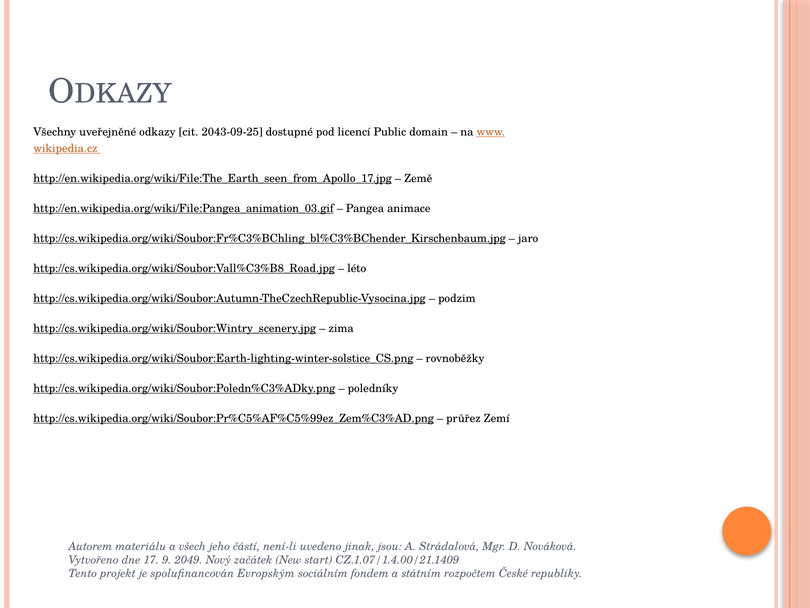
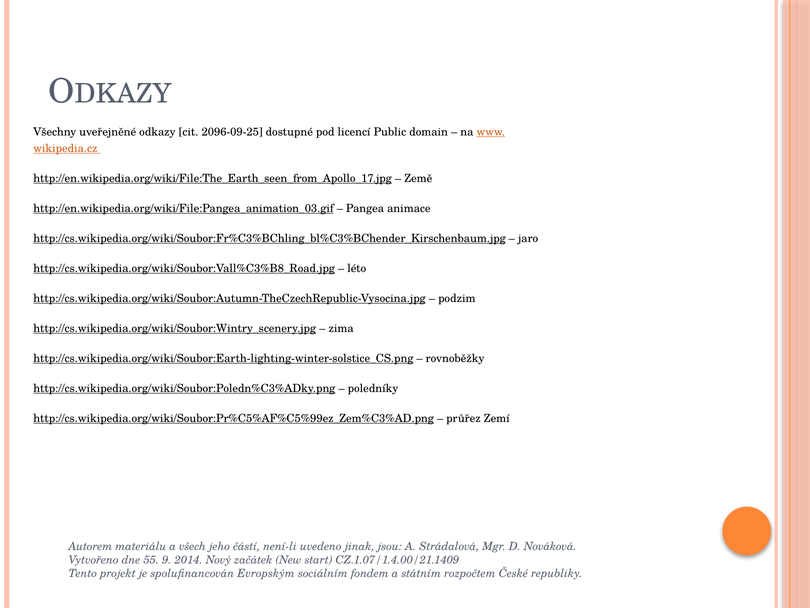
2043-09-25: 2043-09-25 -> 2096-09-25 (232, 132)
17: 17 -> 55 (151, 560)
2049: 2049 -> 2014 (189, 560)
